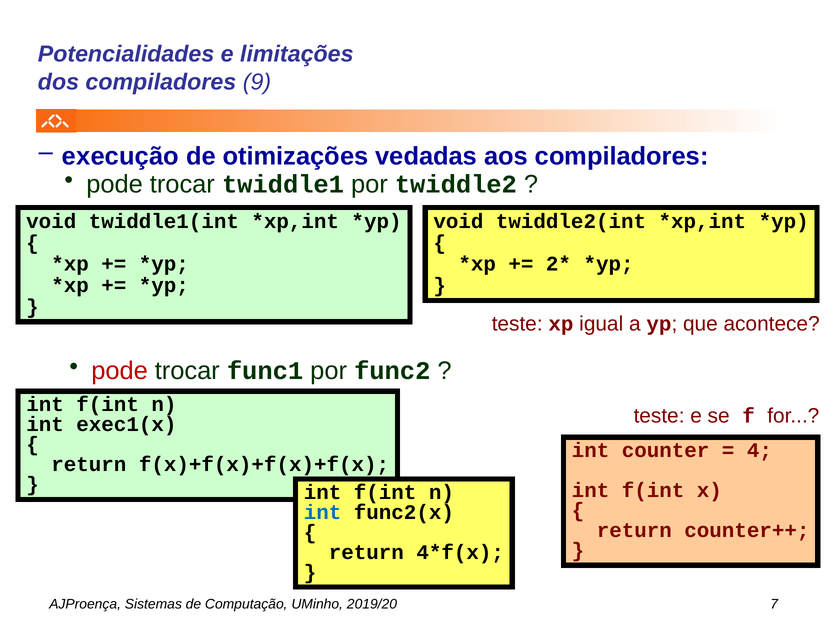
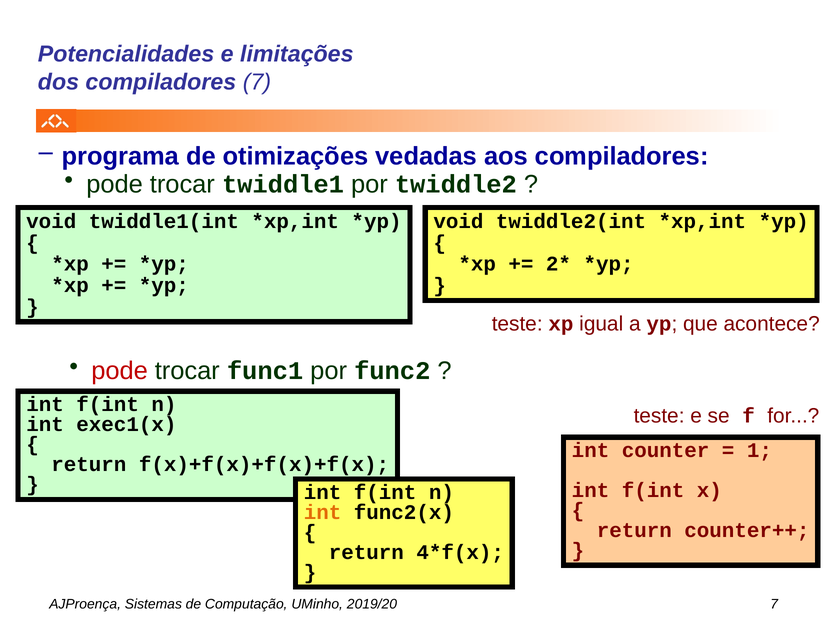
compiladores 9: 9 -> 7 (257, 82)
execução: execução -> programa (121, 156)
4: 4 -> 1 (759, 451)
int colour: blue -> orange (323, 513)
